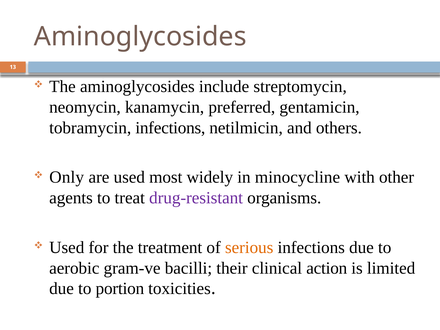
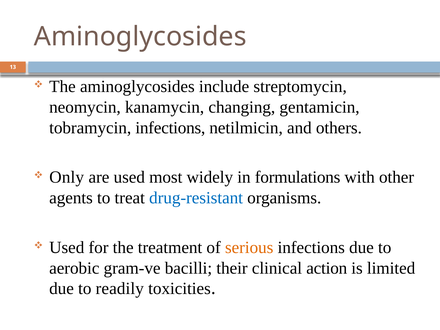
preferred: preferred -> changing (242, 107)
minocycline: minocycline -> formulations (298, 177)
drug-resistant colour: purple -> blue (196, 198)
portion: portion -> readily (120, 289)
